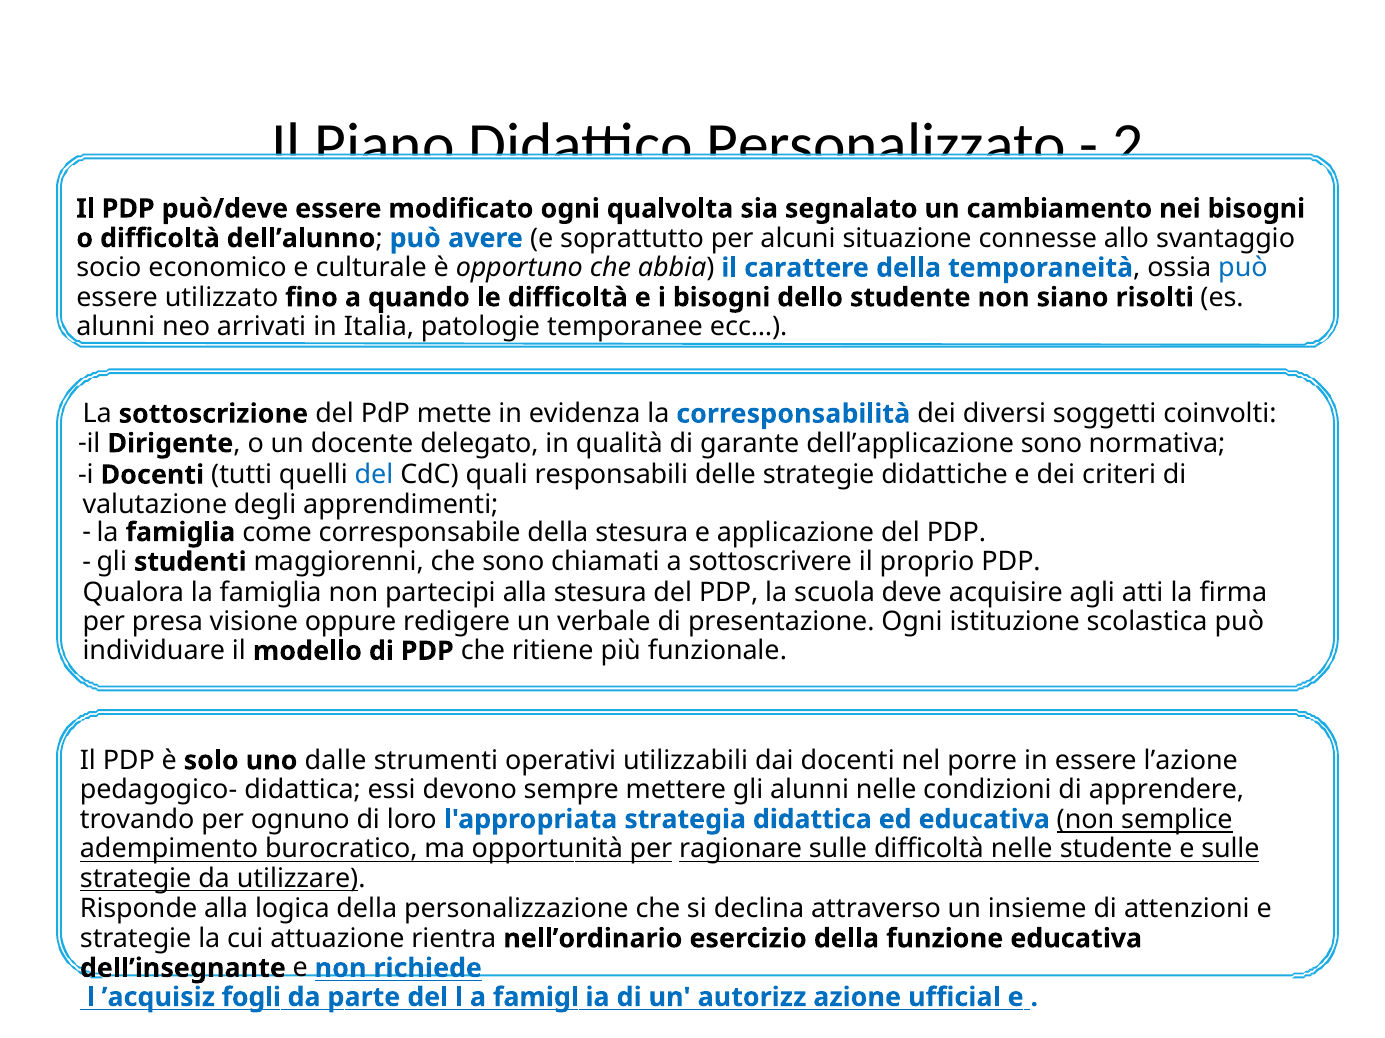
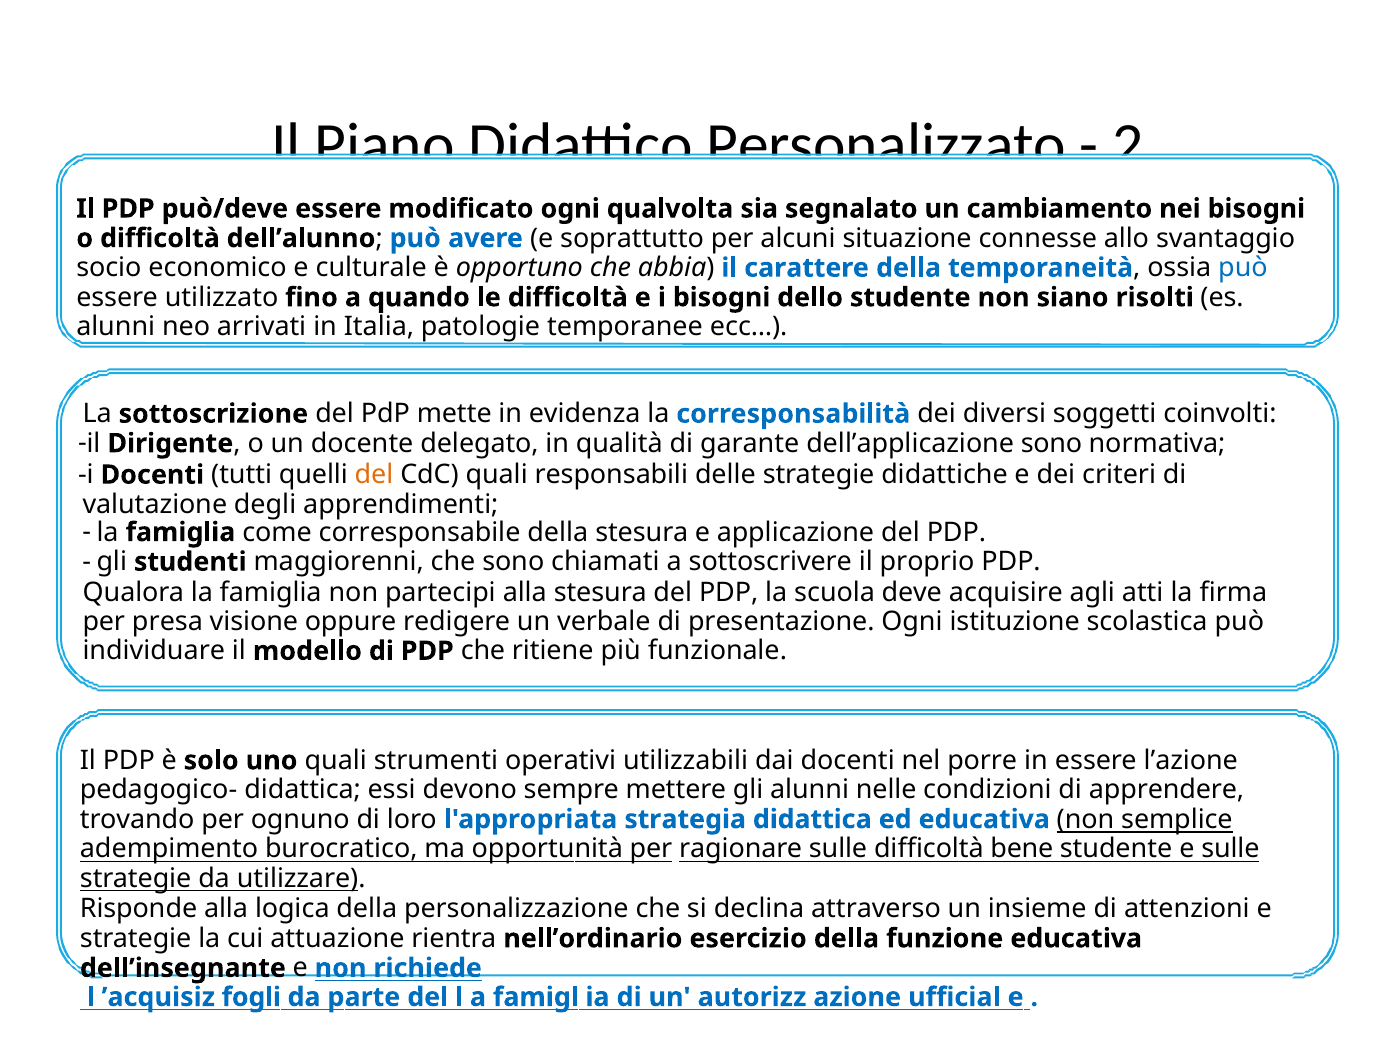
del colour: blue -> orange (374, 475)
uno dalle: dalle -> quali (336, 761)
difficoltà nelle: nelle -> bene (1022, 849)
